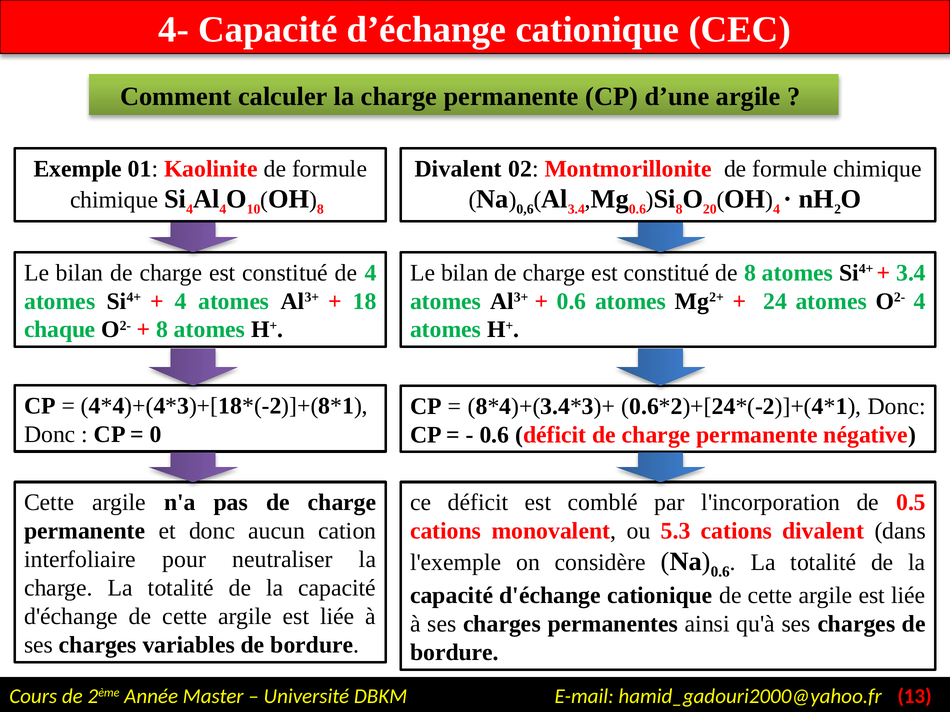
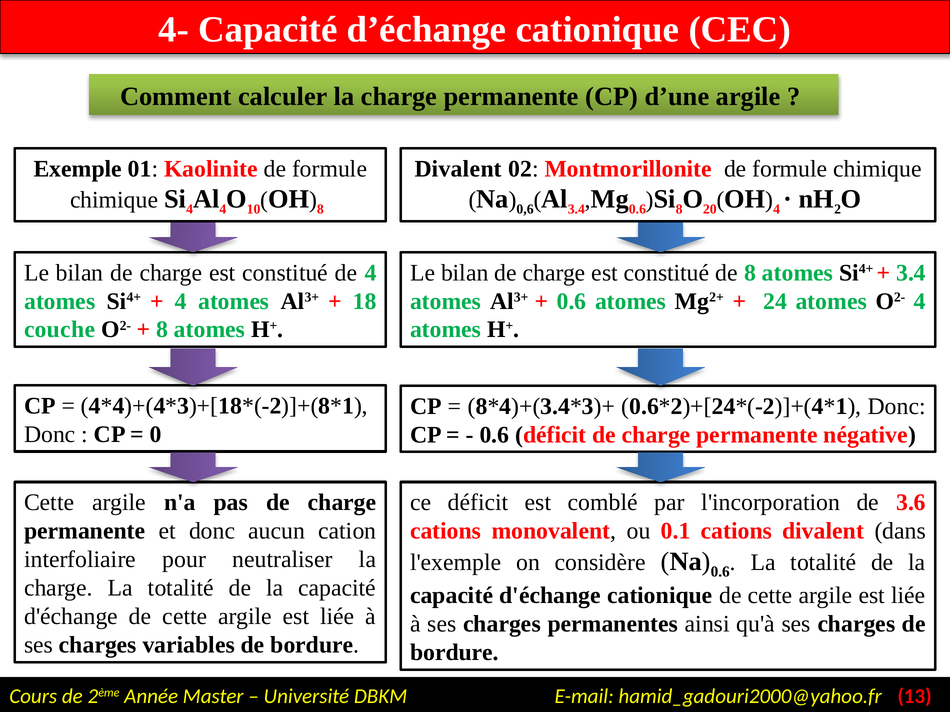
chaque: chaque -> couche (60, 330)
0.5: 0.5 -> 3.6 (911, 503)
5.3: 5.3 -> 0.1 (676, 531)
